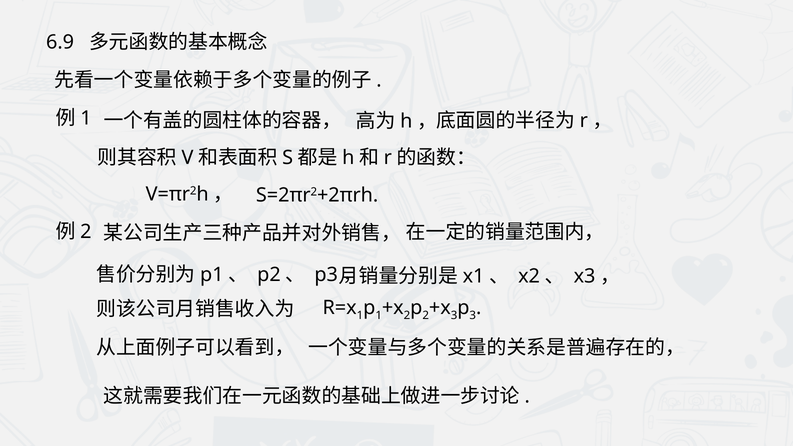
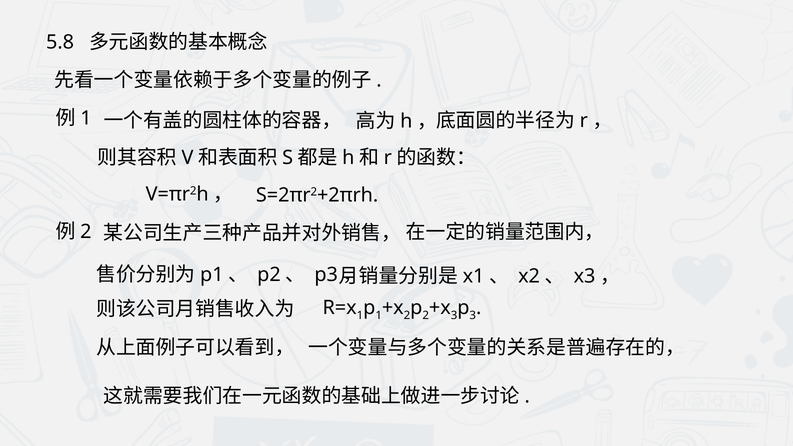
6.9: 6.9 -> 5.8 (60, 42)
